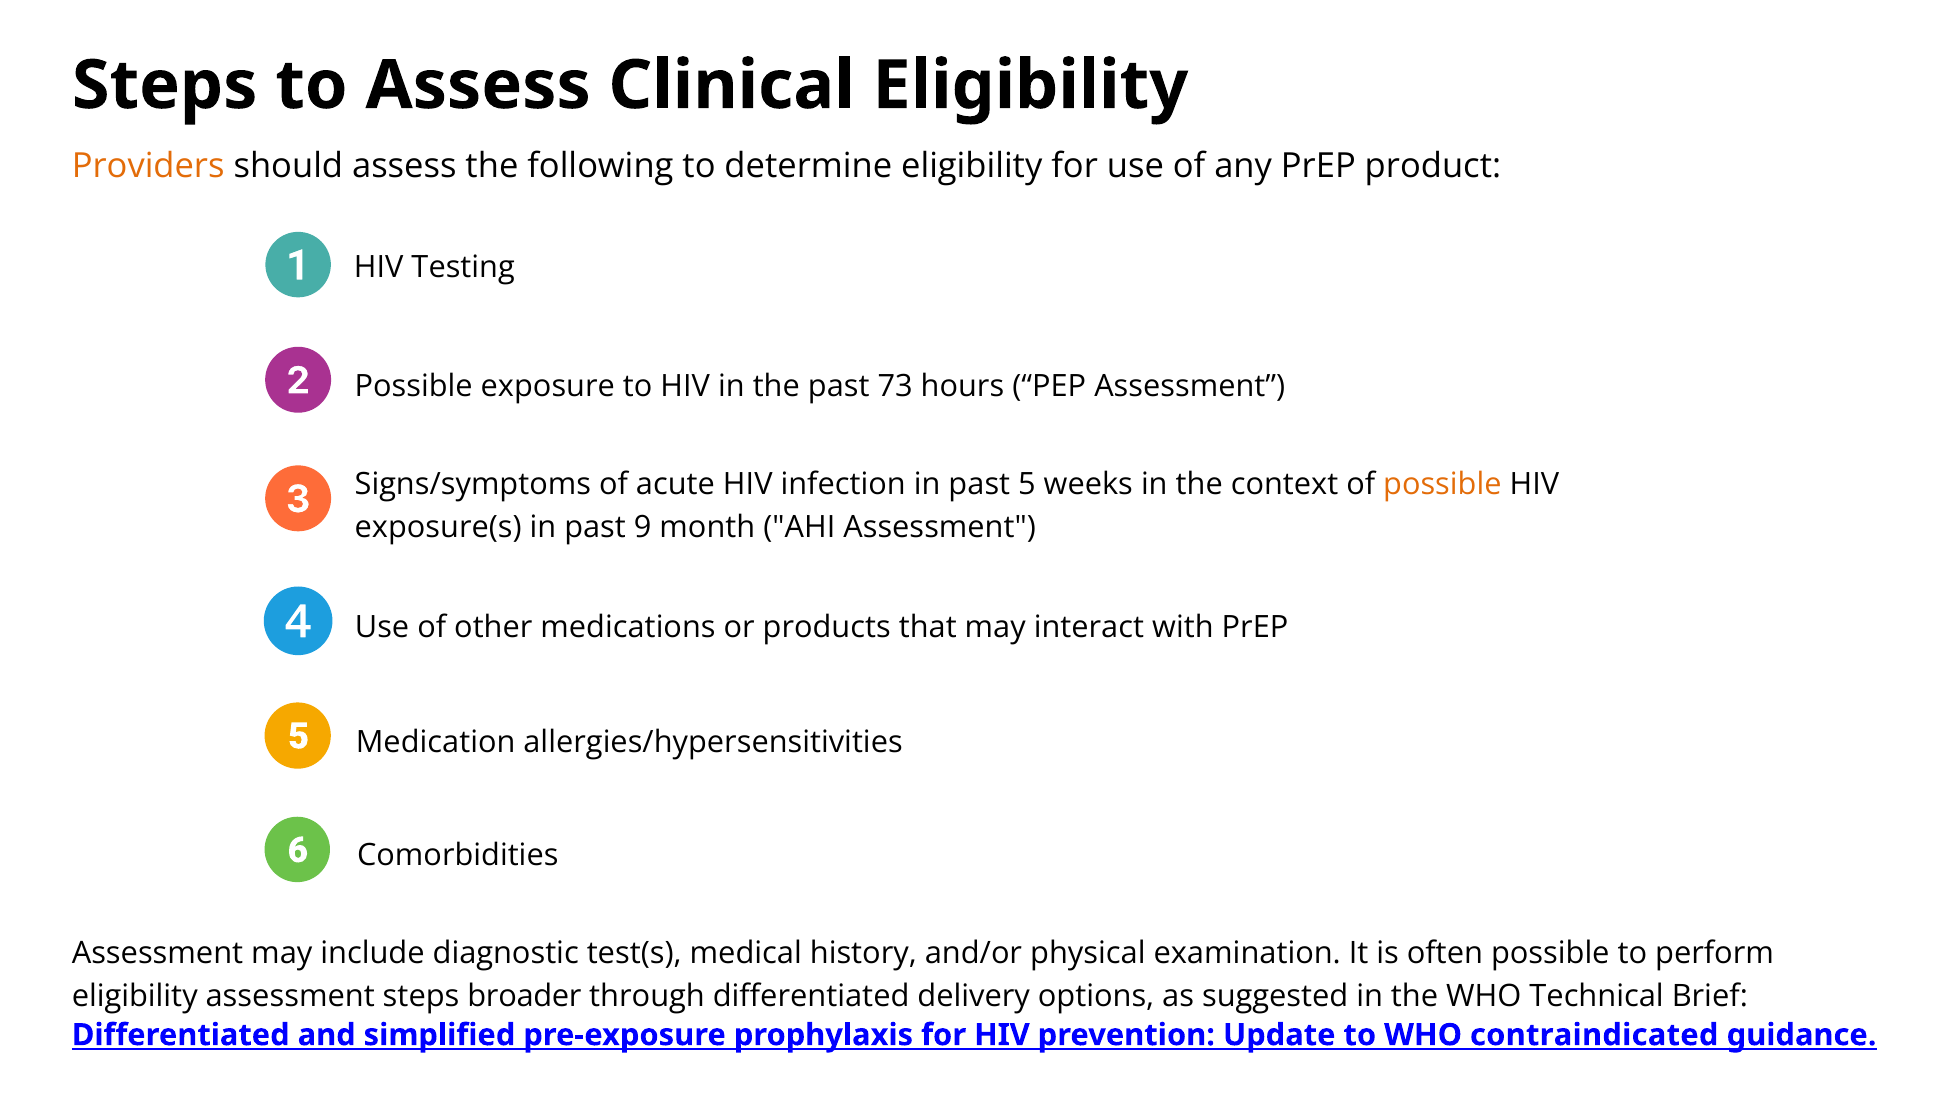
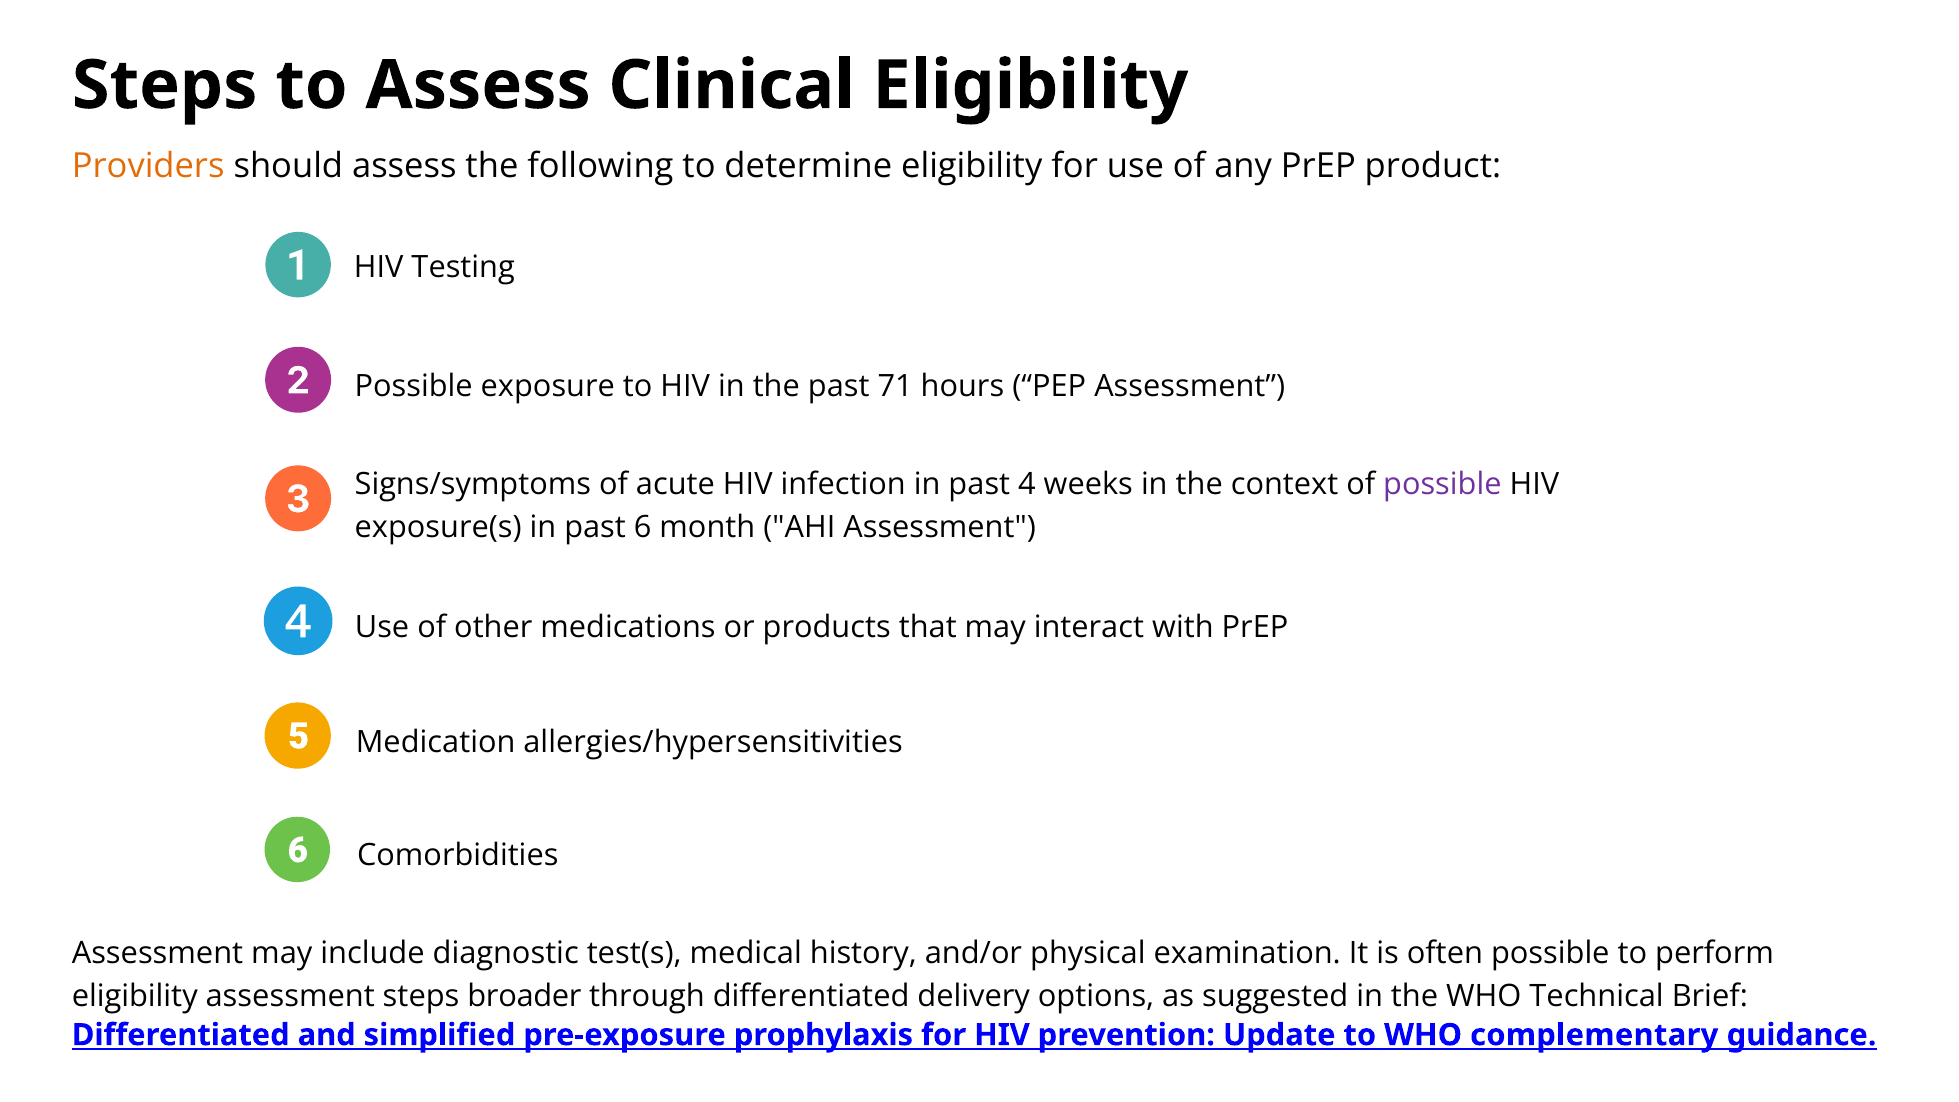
73: 73 -> 71 (895, 386)
5: 5 -> 4 (1027, 484)
possible colour: orange -> purple (1442, 484)
9: 9 -> 6 (643, 527)
contraindicated: contraindicated -> complementary (1594, 1035)
